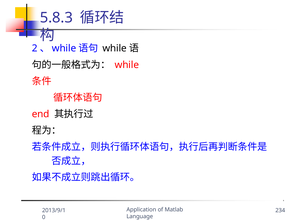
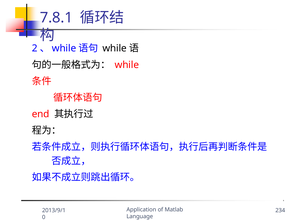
5.8.3: 5.8.3 -> 7.8.1 (56, 18)
